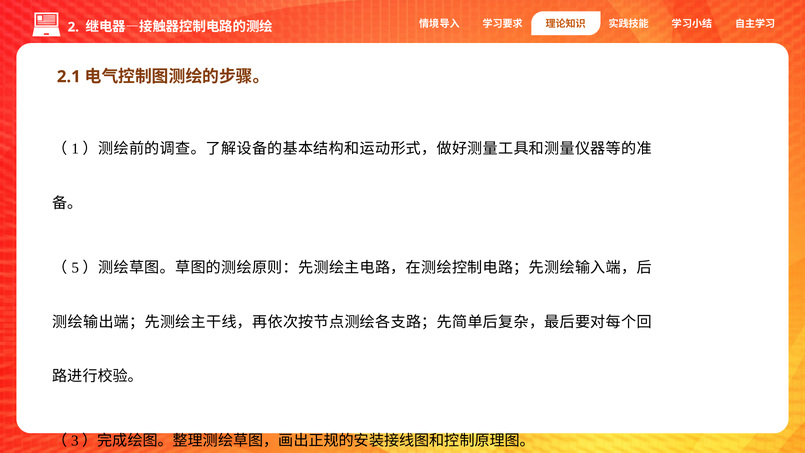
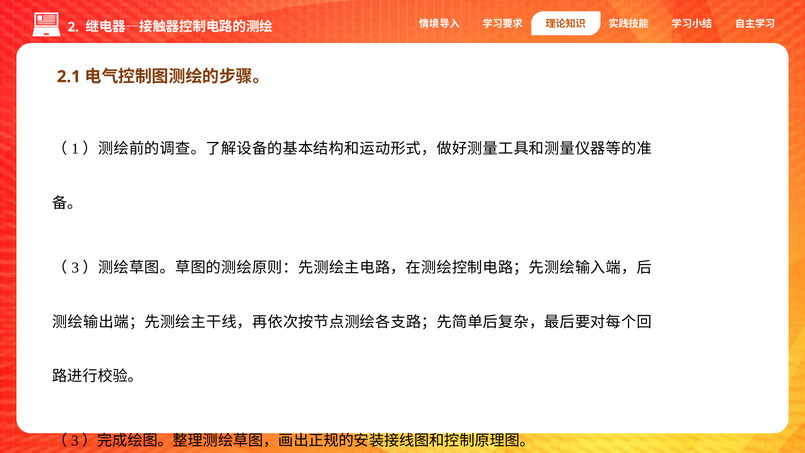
5: 5 -> 3 (75, 268)
